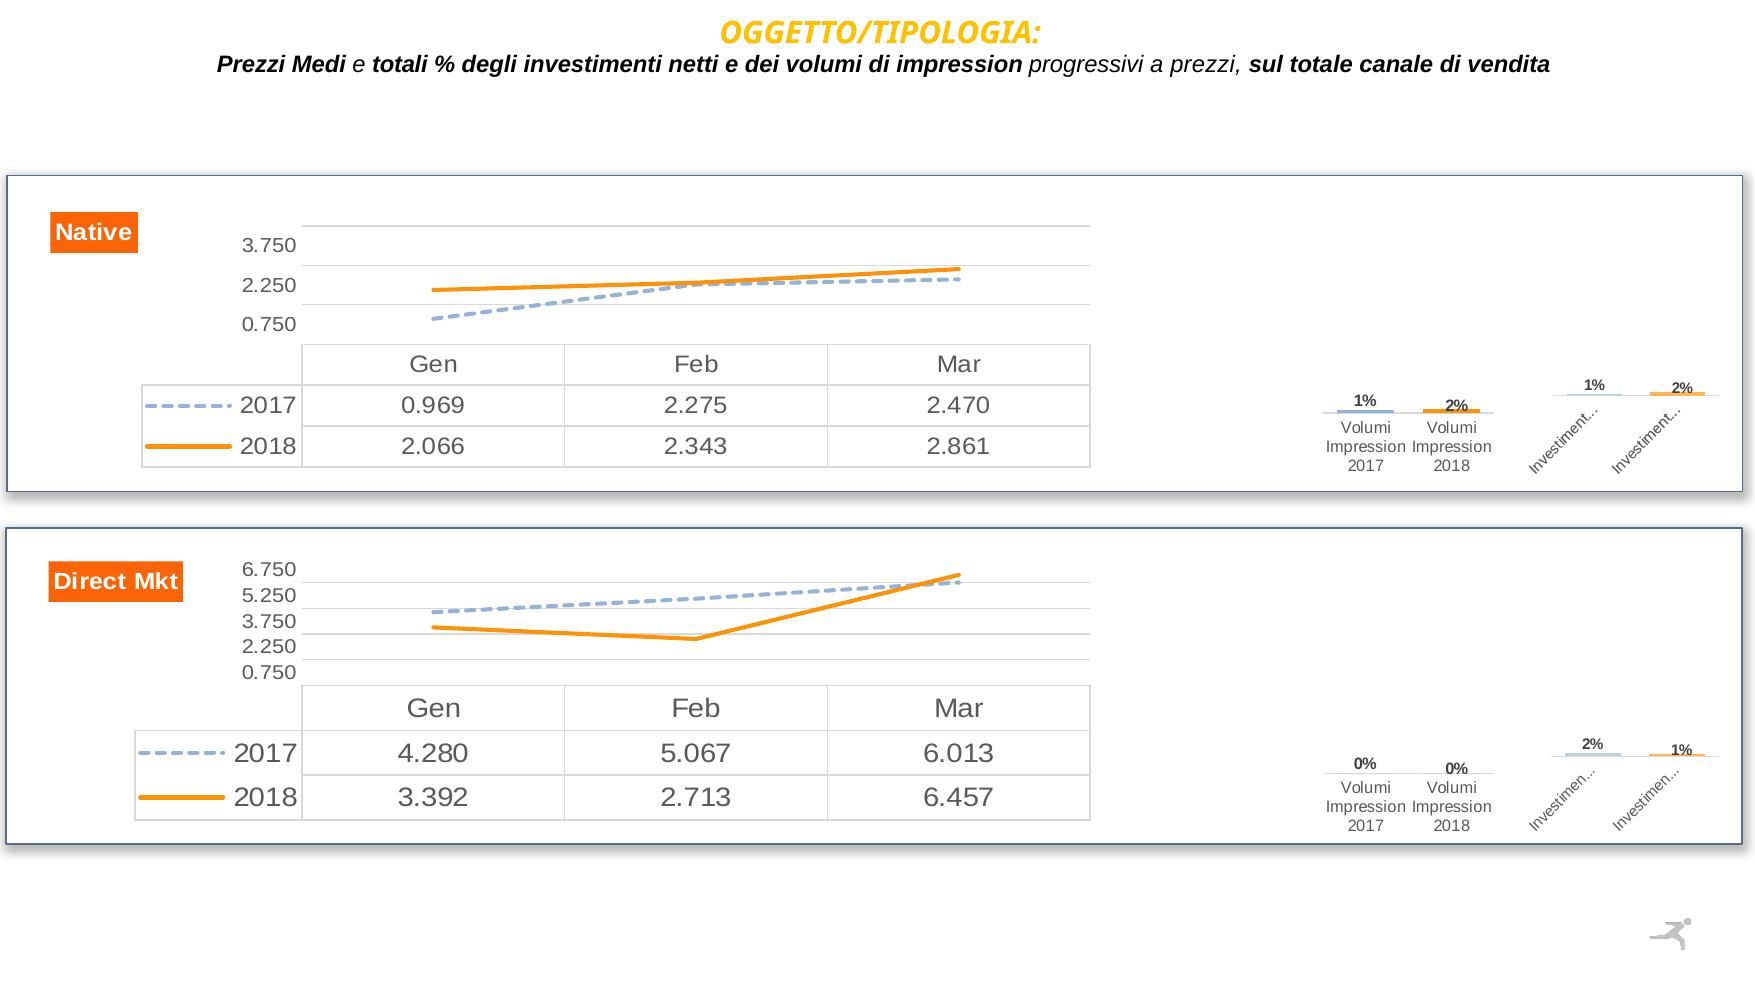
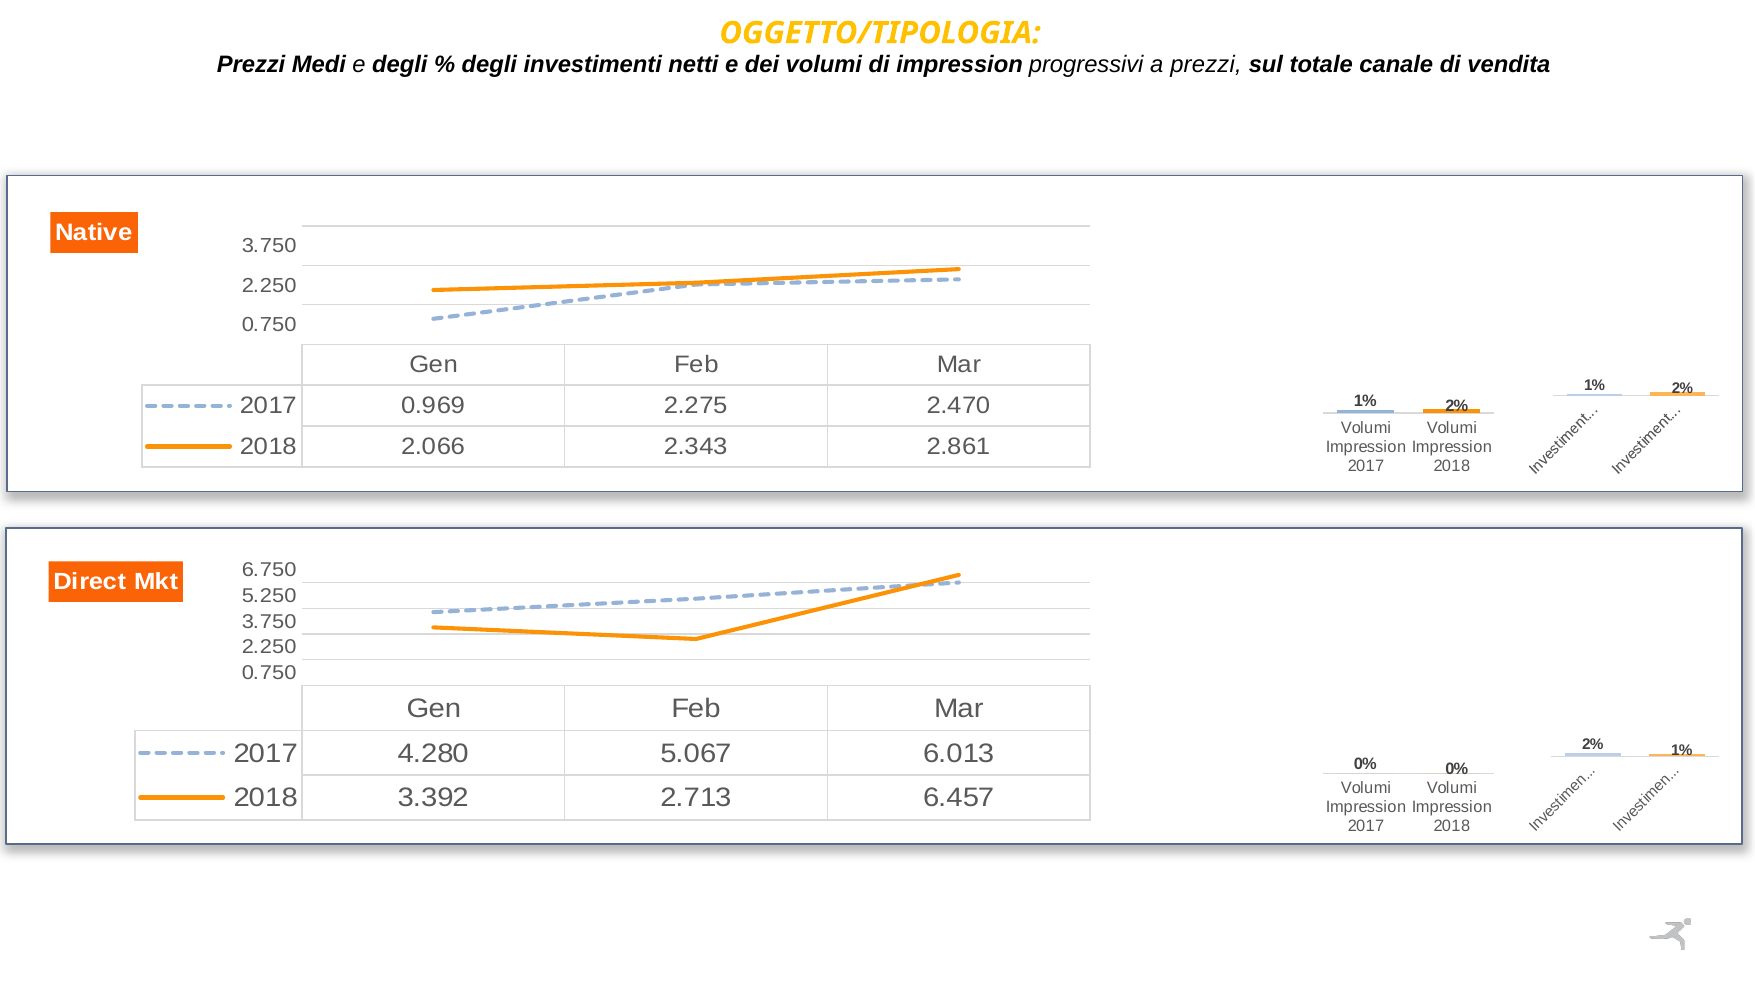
e totali: totali -> degli (400, 65)
